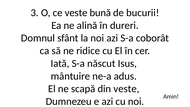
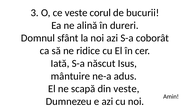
bună: bună -> corul (100, 13)
